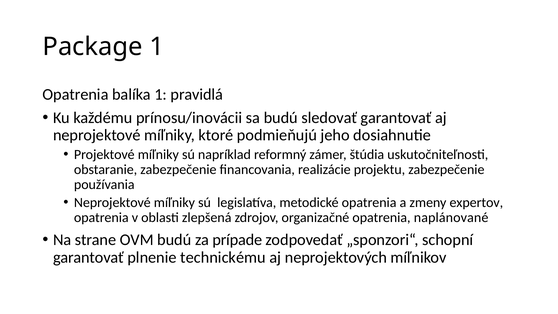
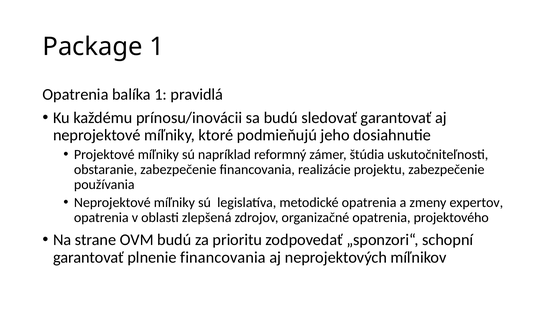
naplánované: naplánované -> projektového (451, 218)
prípade: prípade -> prioritu (237, 240)
plnenie technickému: technickému -> financovania (223, 257)
